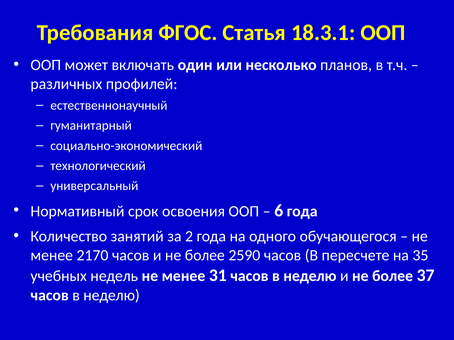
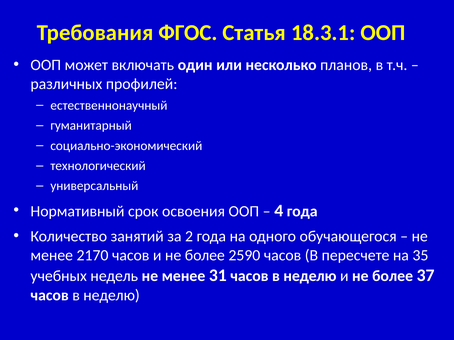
6: 6 -> 4 (279, 211)
